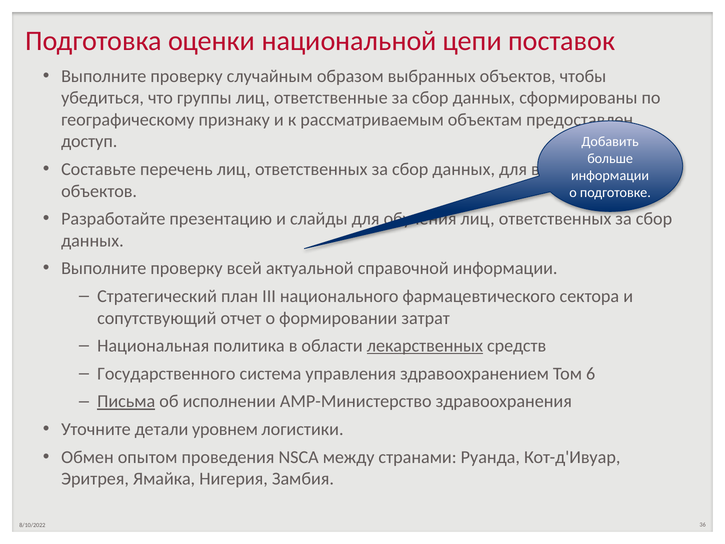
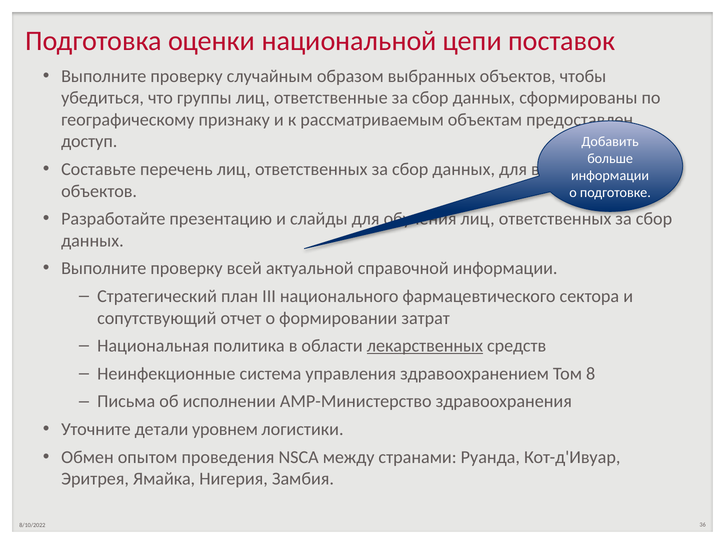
Государственного: Государственного -> Неинфекционные (166, 374)
6: 6 -> 8 (591, 374)
Письма underline: present -> none (126, 401)
